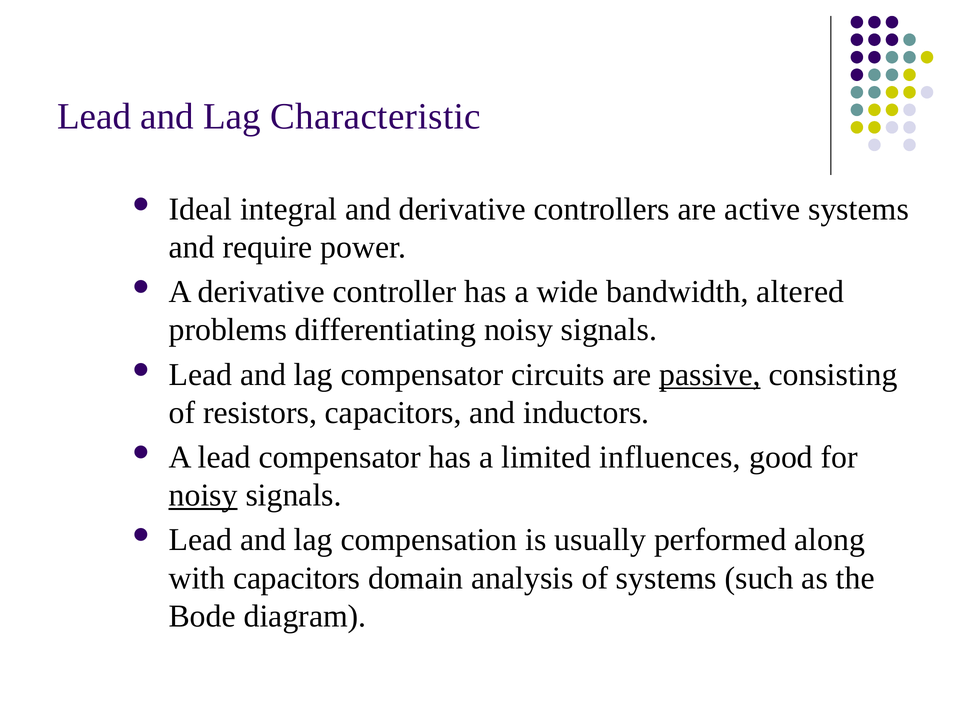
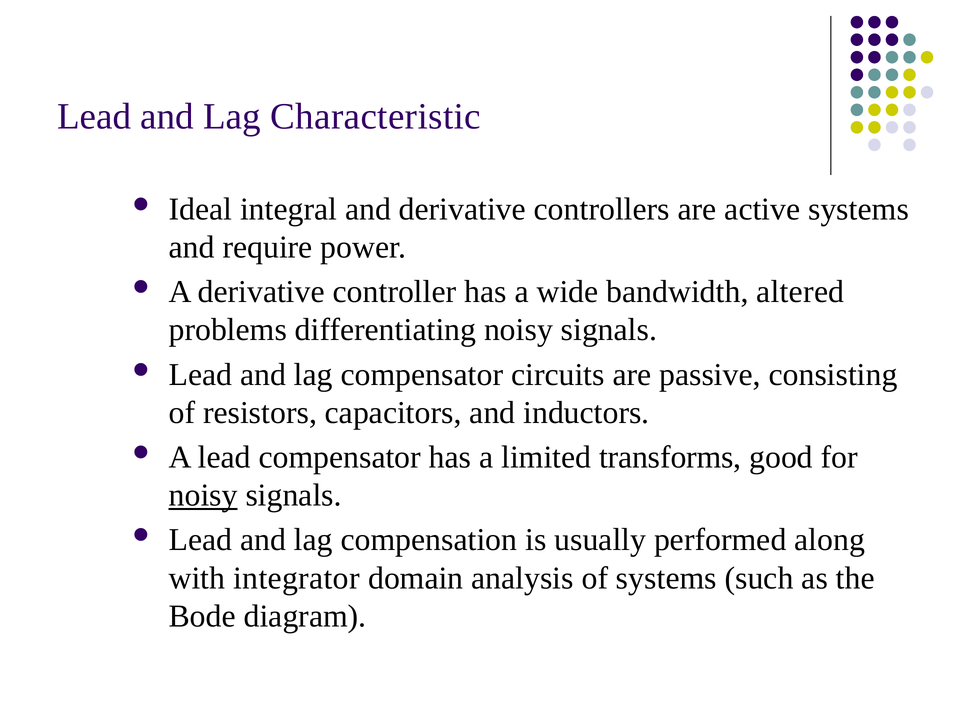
passive underline: present -> none (710, 374)
influences: influences -> transforms (670, 457)
with capacitors: capacitors -> integrator (296, 578)
